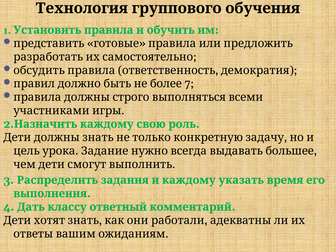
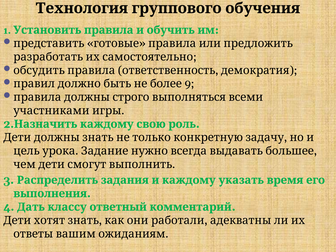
7: 7 -> 9 (189, 84)
